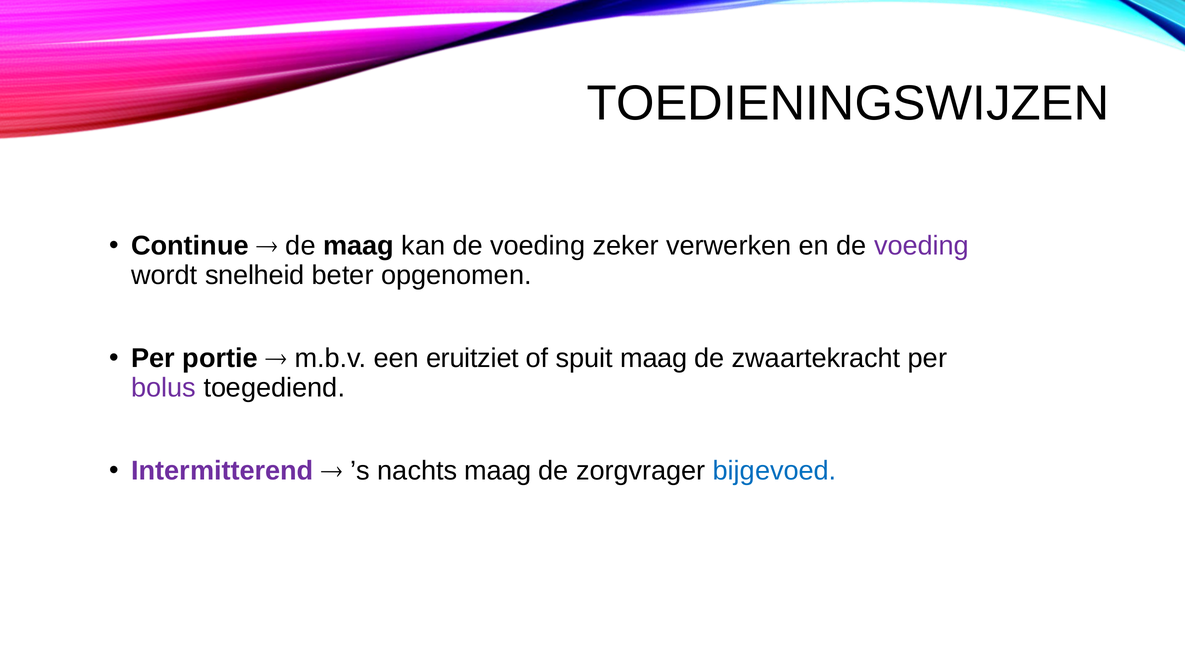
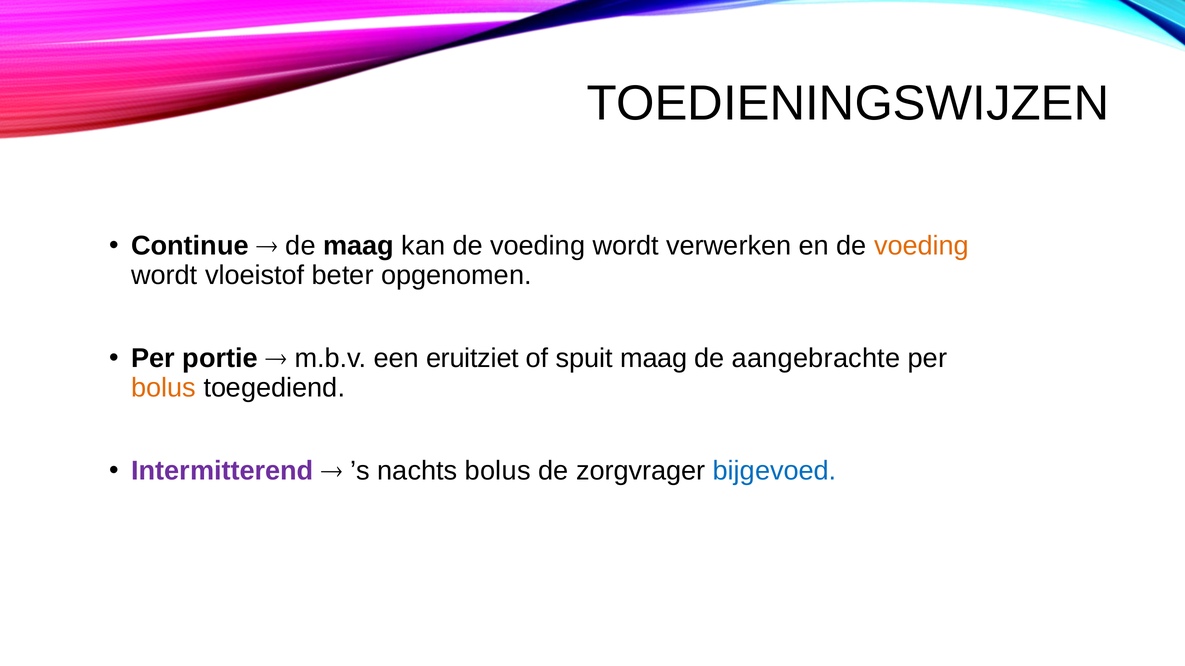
kan de voeding zeker: zeker -> wordt (626, 246)
voeding colour: purple -> orange (921, 246)
snelheid: snelheid -> vloeistof (255, 275)
zwaartekracht: zwaartekracht -> aangebrachte (816, 359)
bolus colour: purple -> orange (164, 388)
nachts maag: maag -> bolus (498, 471)
